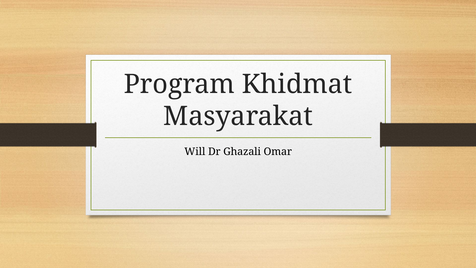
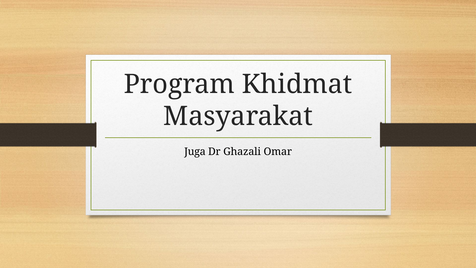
Will: Will -> Juga (195, 152)
